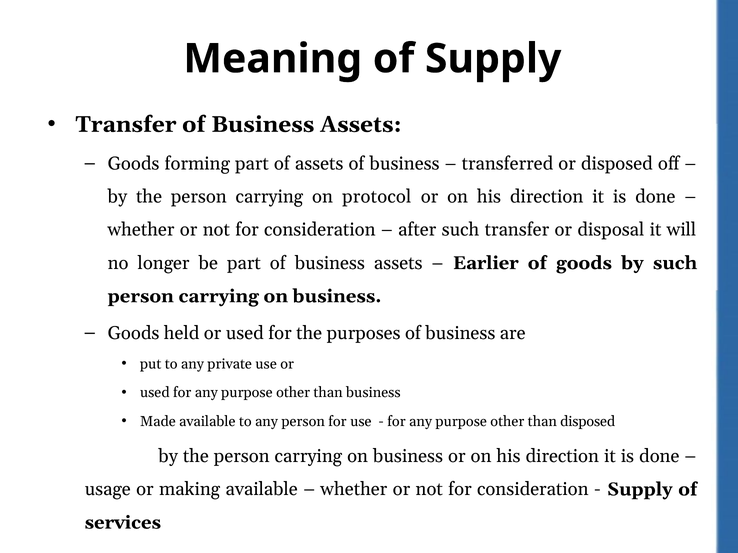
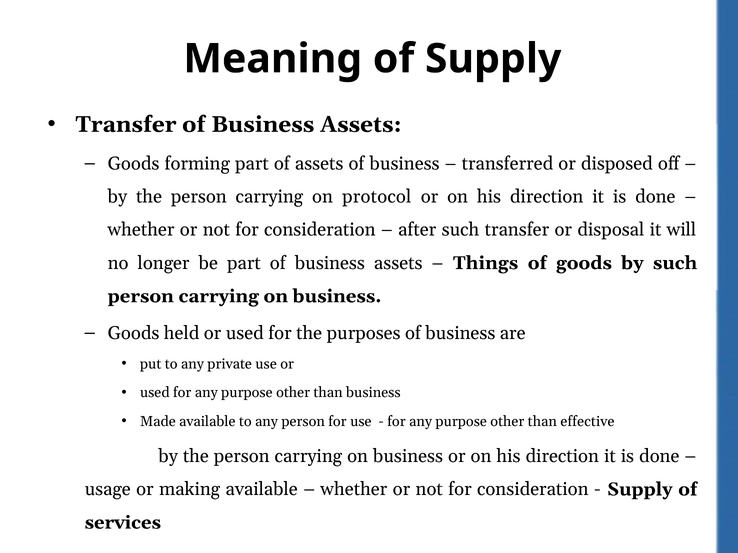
Earlier: Earlier -> Things (486, 263)
than disposed: disposed -> effective (588, 422)
